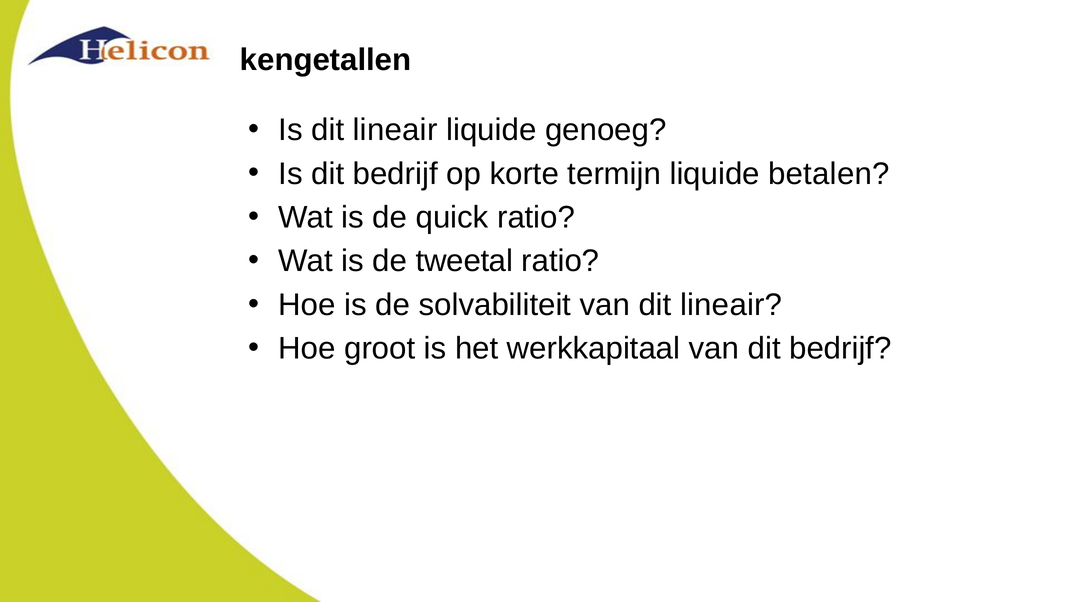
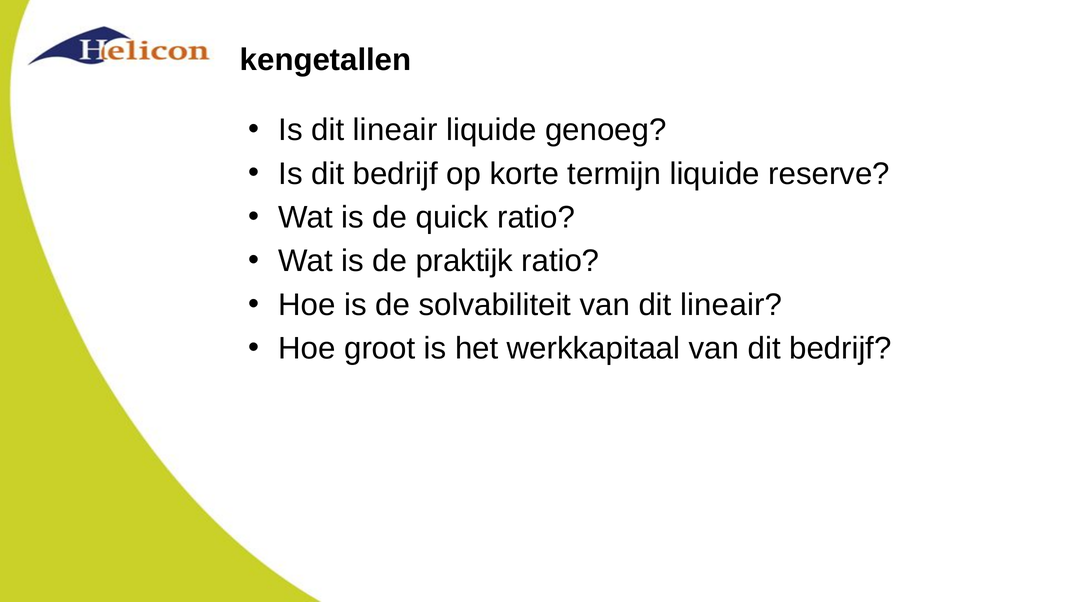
betalen: betalen -> reserve (829, 174)
tweetal: tweetal -> praktijk (464, 261)
